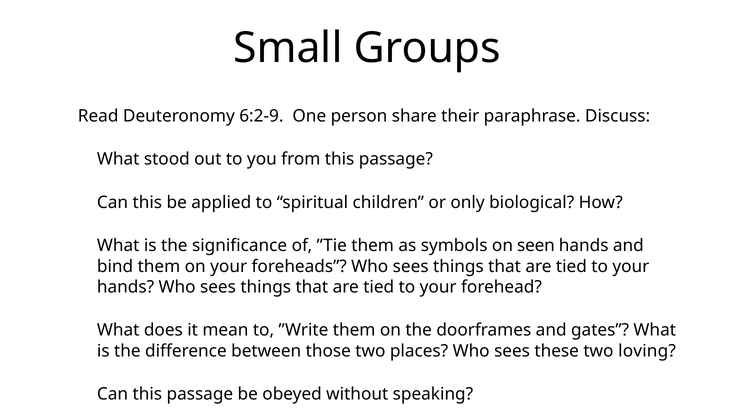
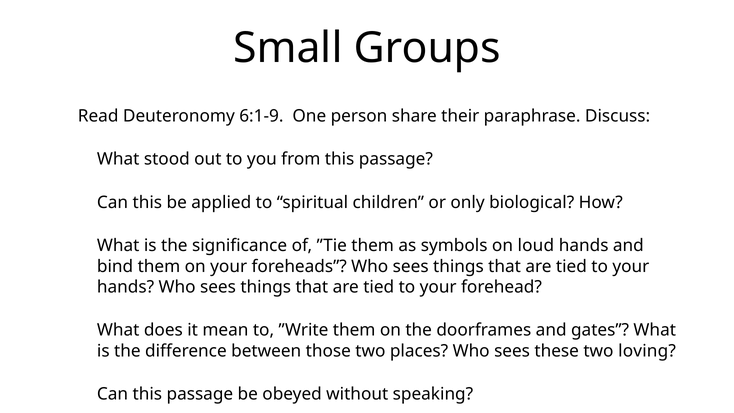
6:2-9: 6:2-9 -> 6:1-9 (261, 116)
seen: seen -> loud (536, 246)
